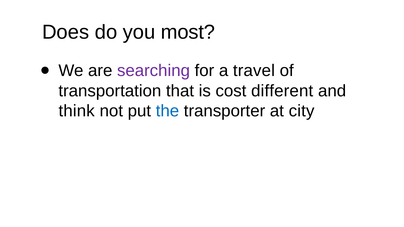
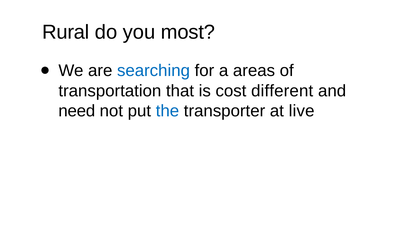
Does: Does -> Rural (66, 32)
searching colour: purple -> blue (153, 71)
travel: travel -> areas (254, 71)
think: think -> need (77, 111)
city: city -> live (302, 111)
